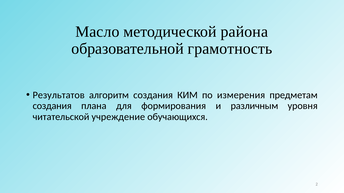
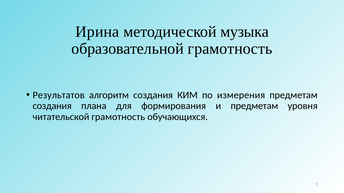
Масло: Масло -> Ирина (97, 32)
района: района -> музыка (245, 32)
и различным: различным -> предметам (254, 106)
читательской учреждение: учреждение -> грамотность (118, 117)
